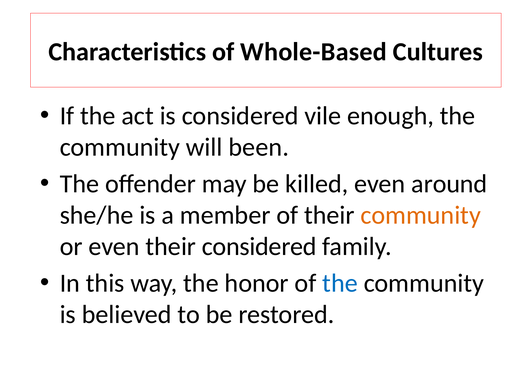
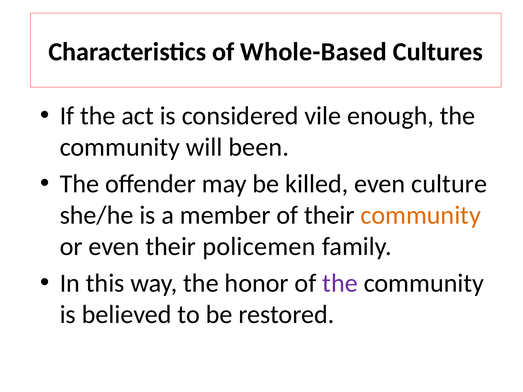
around: around -> culture (449, 184)
their considered: considered -> policemen (259, 247)
the colour: blue -> purple (340, 283)
